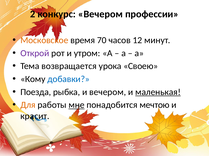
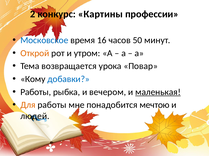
конкурс Вечером: Вечером -> Картины (100, 14)
Московское colour: orange -> blue (44, 40)
70: 70 -> 16 (102, 40)
12: 12 -> 50 (137, 40)
Открой colour: purple -> orange (35, 53)
Своею: Своею -> Повар (141, 66)
Поезда: Поезда -> Работы (36, 92)
мне underline: present -> none (77, 105)
красит: красит -> людей (35, 117)
